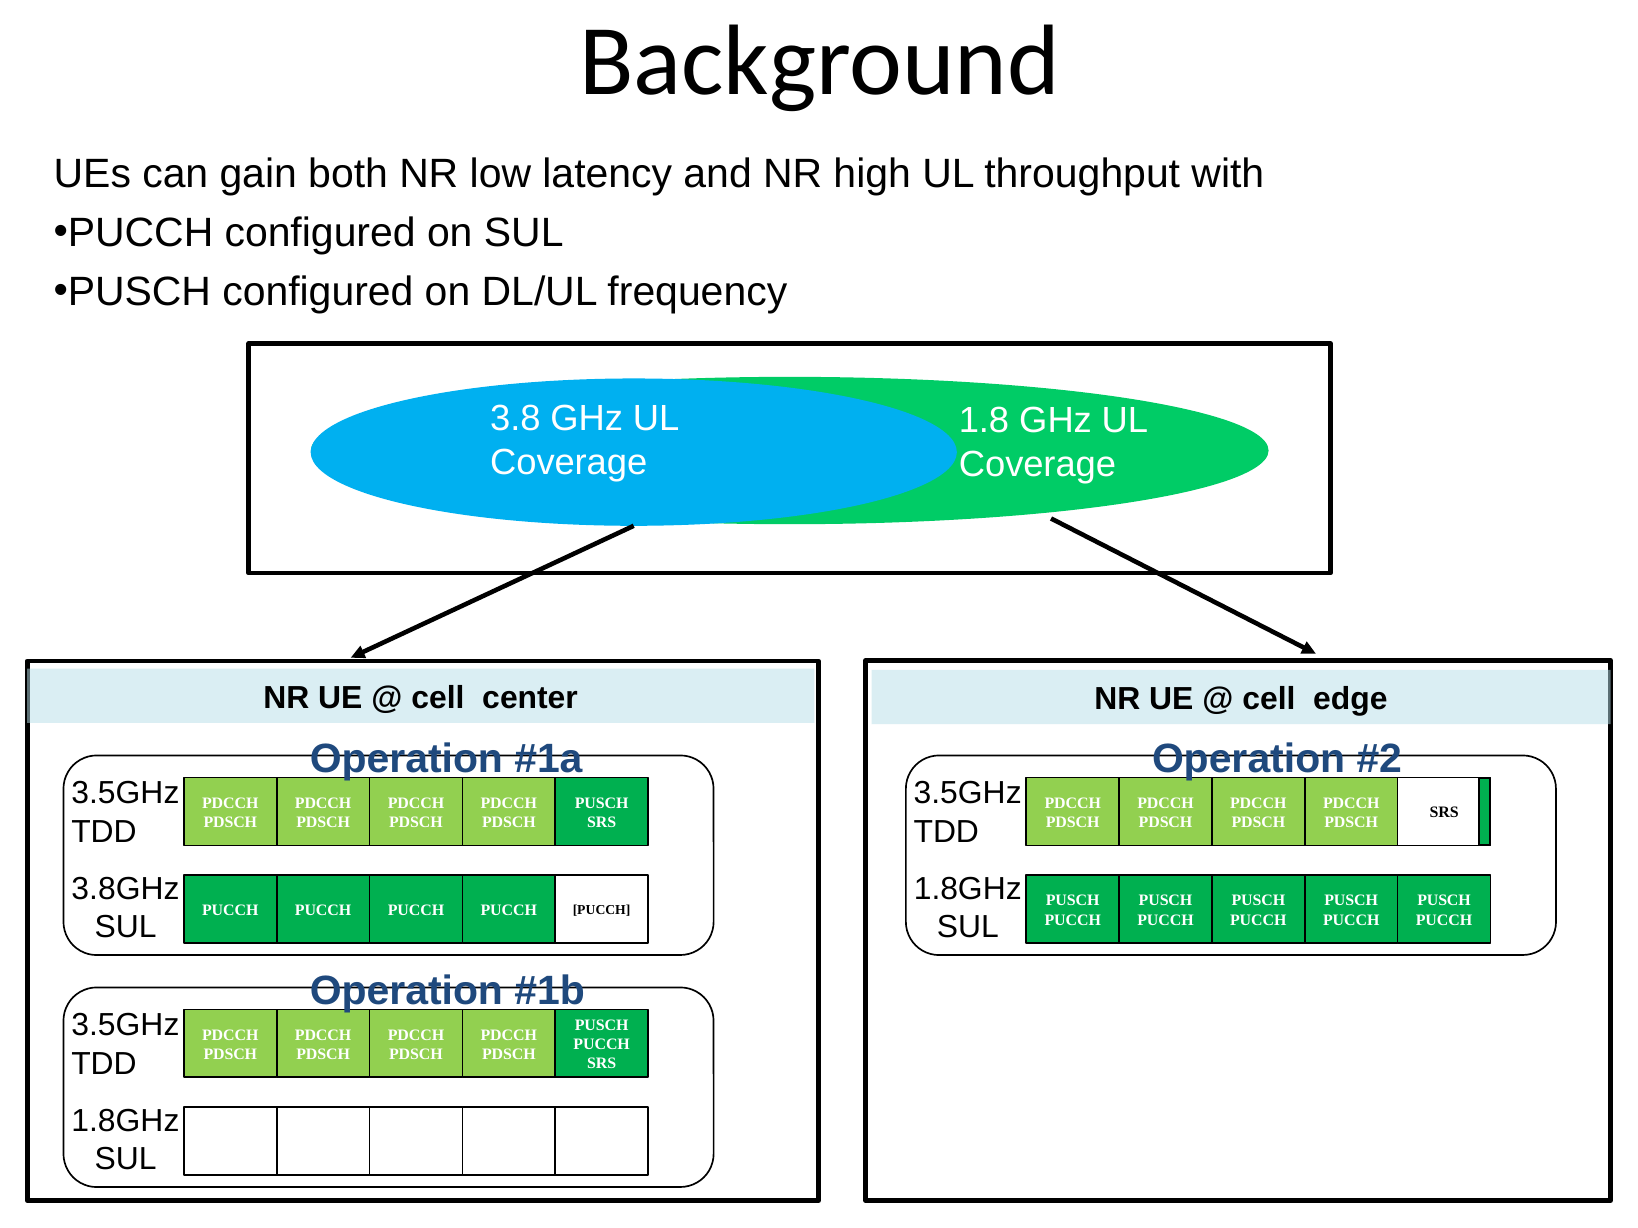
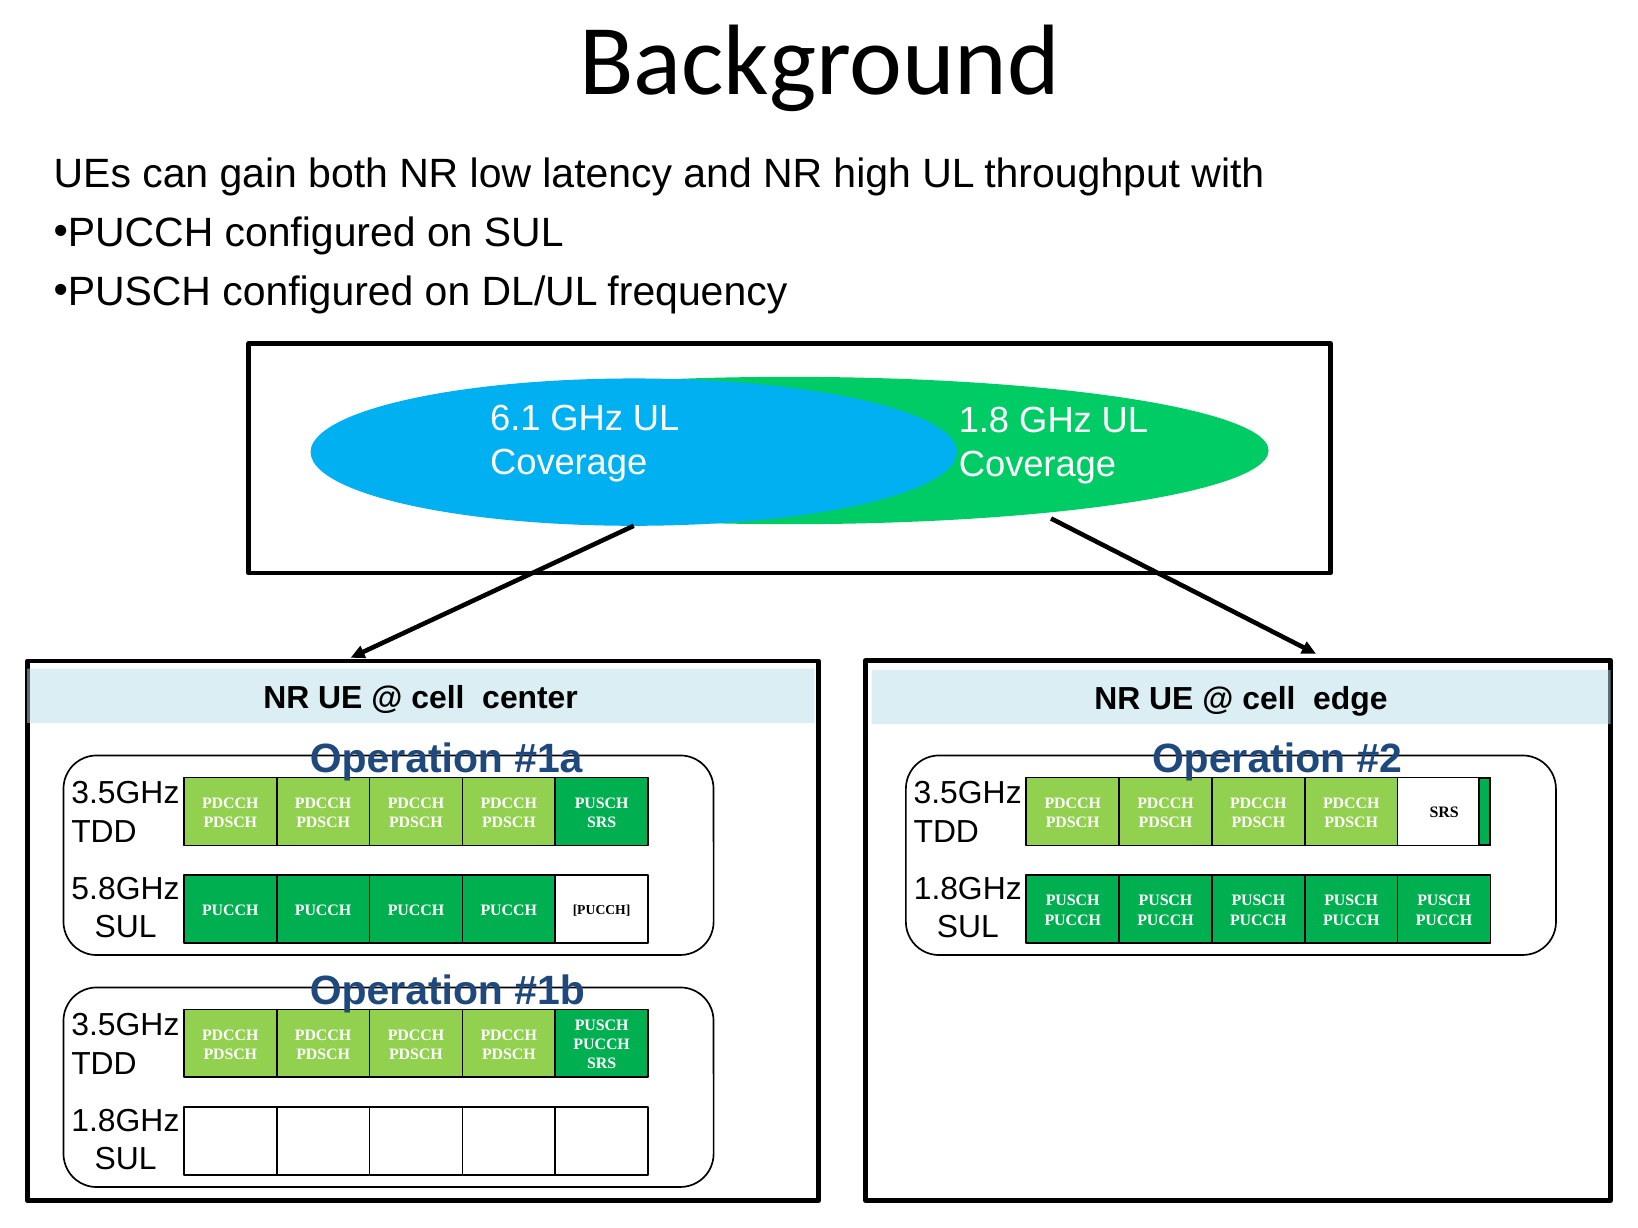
3.8: 3.8 -> 6.1 (515, 419)
3.8GHz: 3.8GHz -> 5.8GHz (125, 889)
